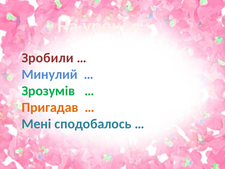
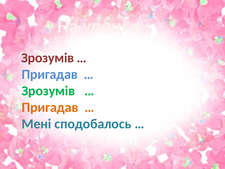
Зробили: Зробили -> Зрозумів (48, 58)
Минулий: Минулий -> Пригадав (50, 74)
